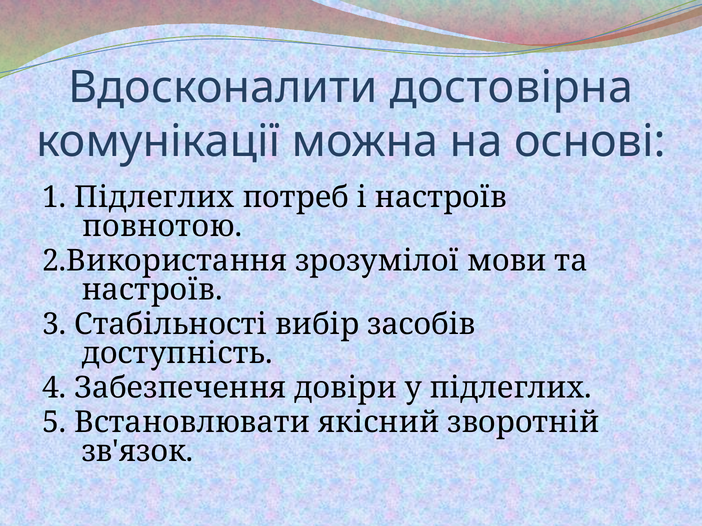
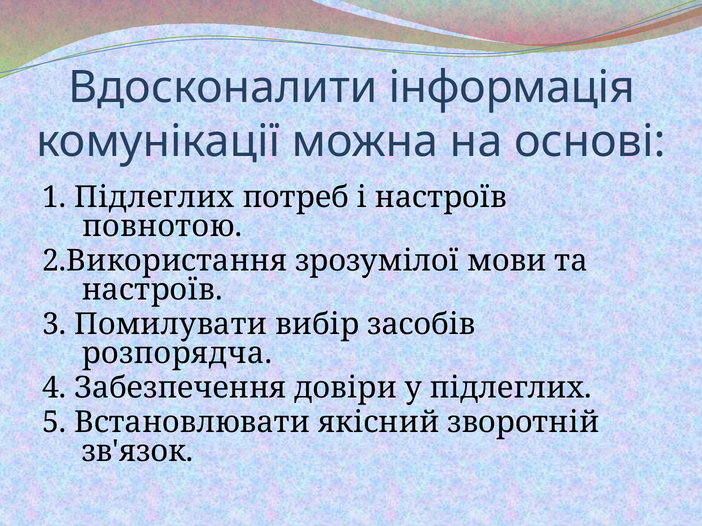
достовірна: достовірна -> інформація (512, 88)
Стабільності: Стабільності -> Помилувати (171, 325)
доступність: доступність -> розпорядча (177, 354)
